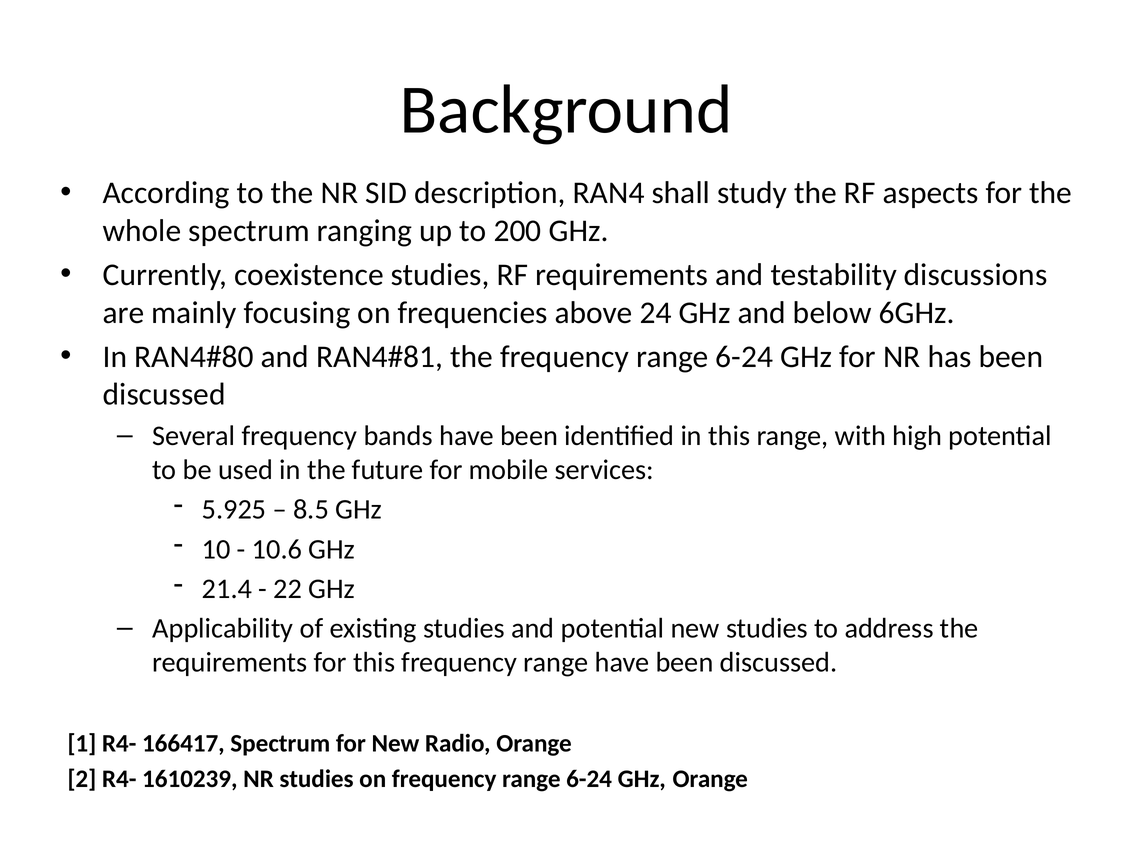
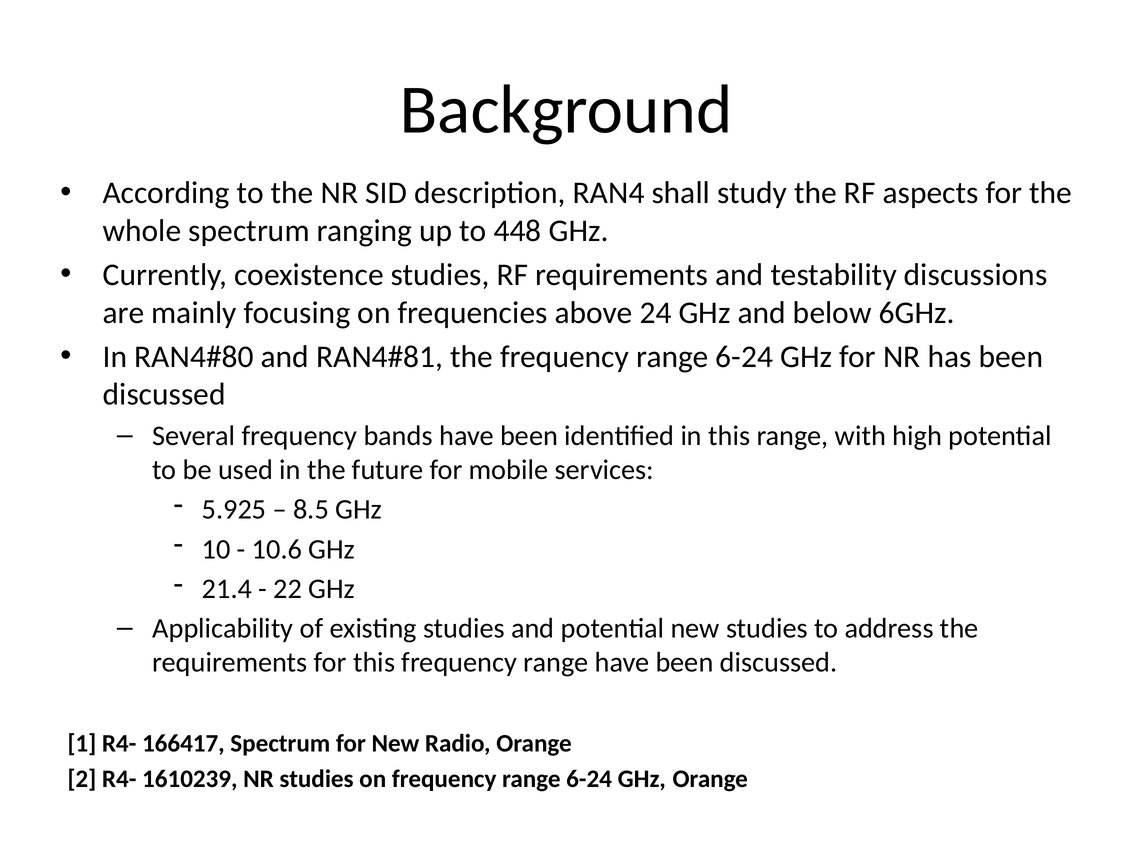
200: 200 -> 448 (518, 231)
